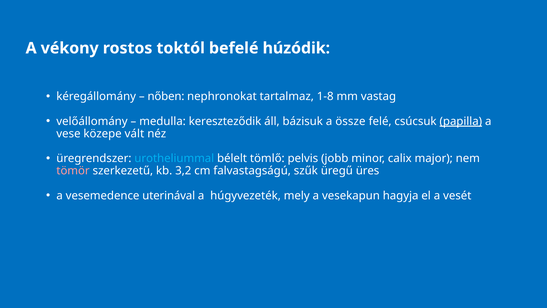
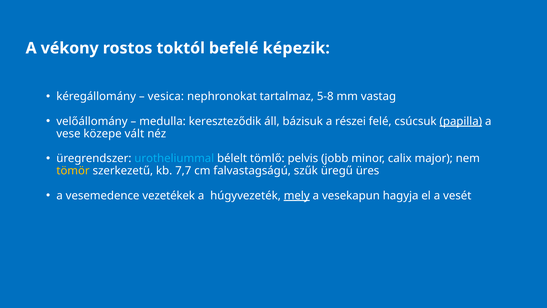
húzódik: húzódik -> képezik (296, 48)
nőben: nőben -> vesica (166, 96)
1-8: 1-8 -> 5-8 (325, 96)
össze: össze -> részei (351, 121)
tömör colour: pink -> yellow (73, 171)
3,2: 3,2 -> 7,7 (183, 171)
uterinával: uterinával -> vezetékek (169, 195)
mely underline: none -> present (297, 195)
